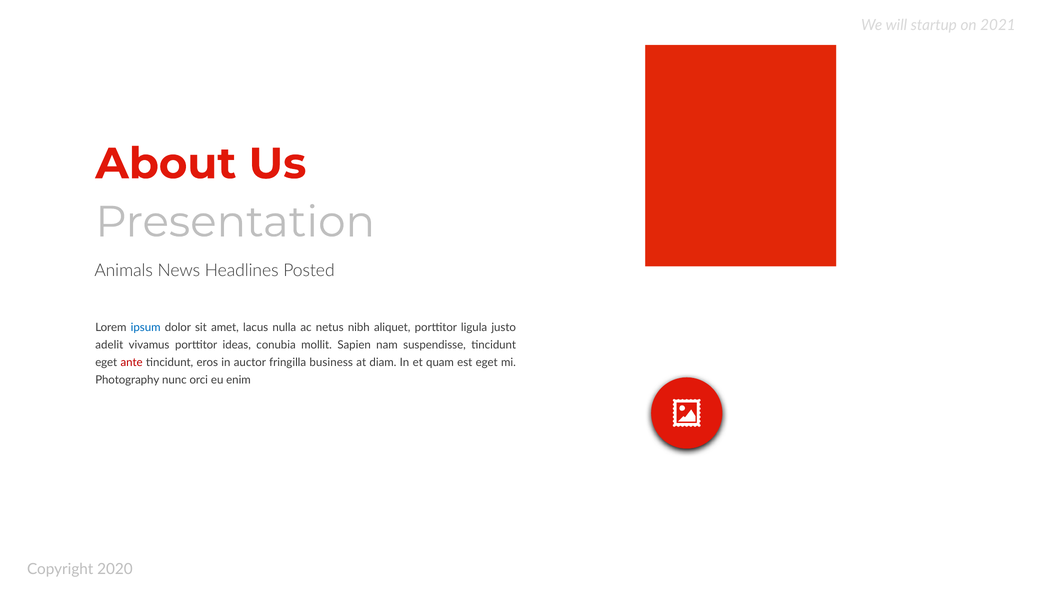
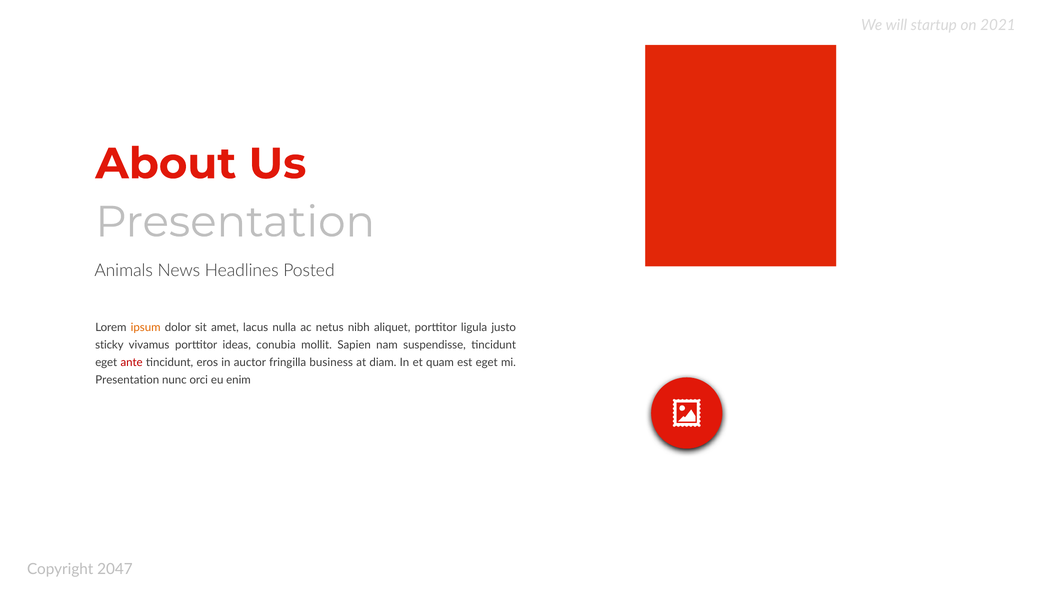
ipsum colour: blue -> orange (146, 328)
adelit: adelit -> sticky (109, 345)
Photography: Photography -> Presentation (127, 380)
2020: 2020 -> 2047 (115, 569)
